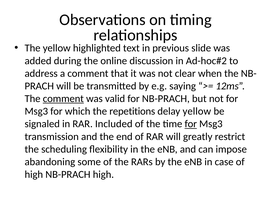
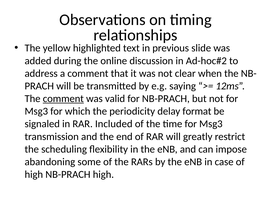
repetitions: repetitions -> periodicity (132, 111)
delay yellow: yellow -> format (197, 111)
for underline: present -> none (191, 124)
